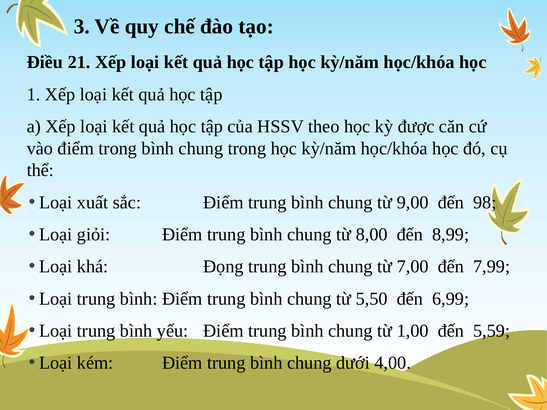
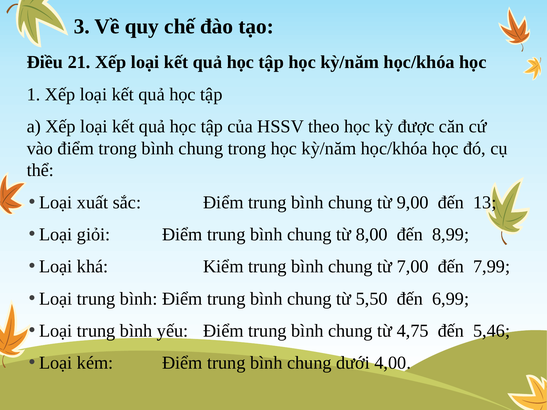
98: 98 -> 13 (485, 202)
Đọng: Đọng -> Kiểm (223, 267)
1,00: 1,00 -> 4,75 (413, 331)
5,59: 5,59 -> 5,46 (492, 331)
